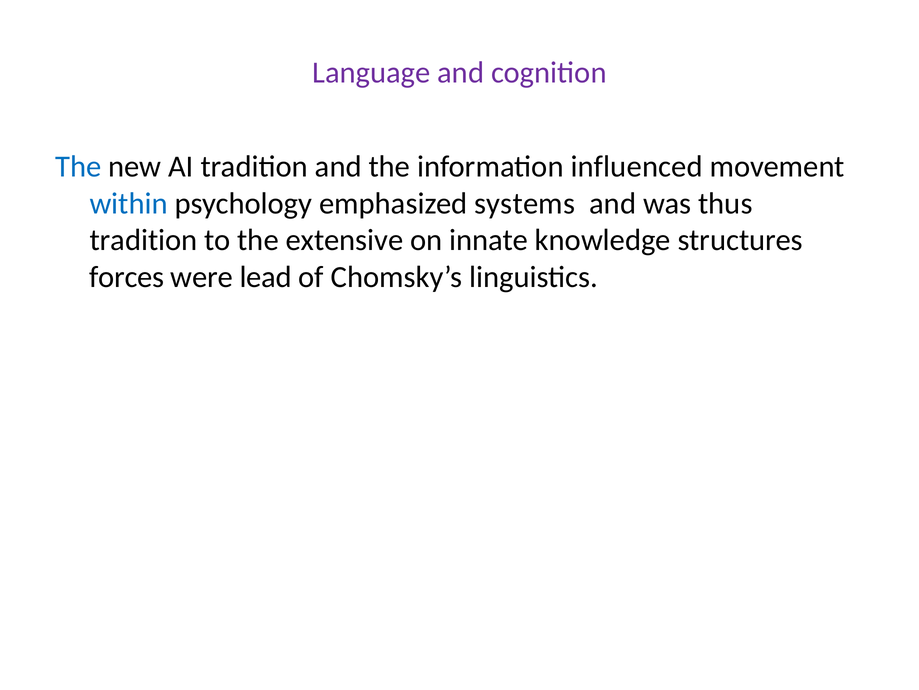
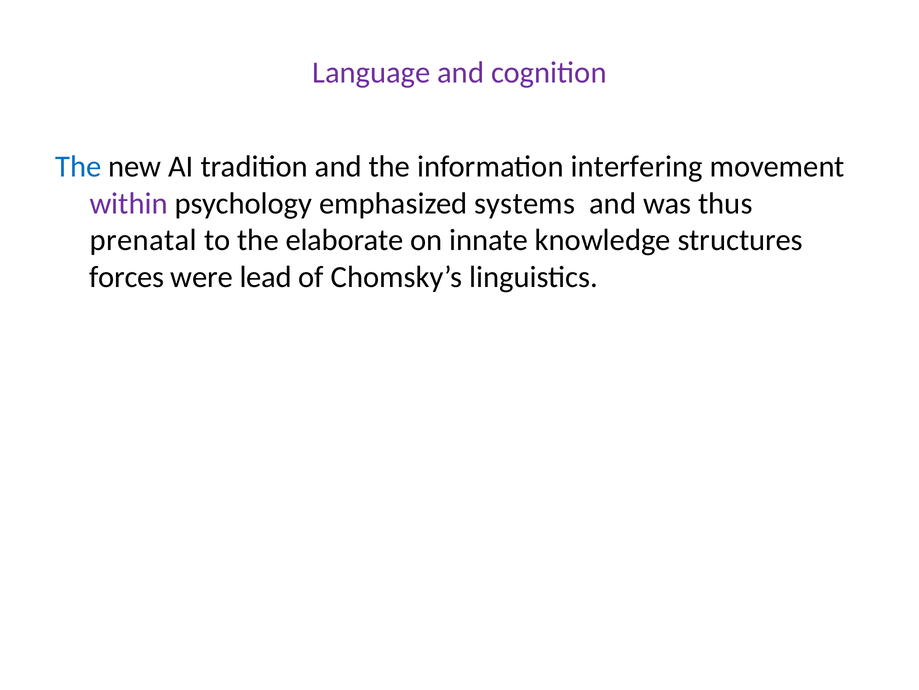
influenced: influenced -> interfering (637, 167)
within colour: blue -> purple (129, 203)
tradition: tradition -> prenatal (143, 240)
extensive: extensive -> elaborate (345, 240)
